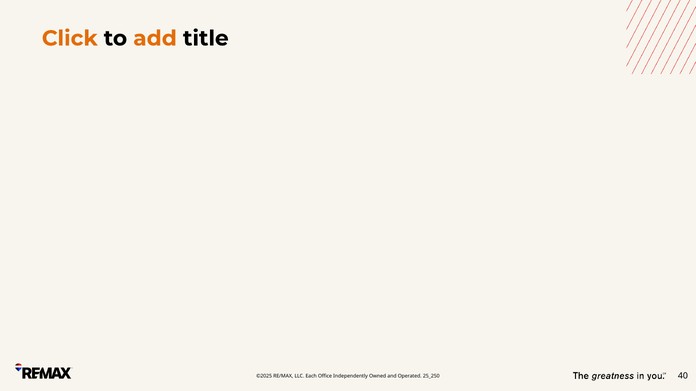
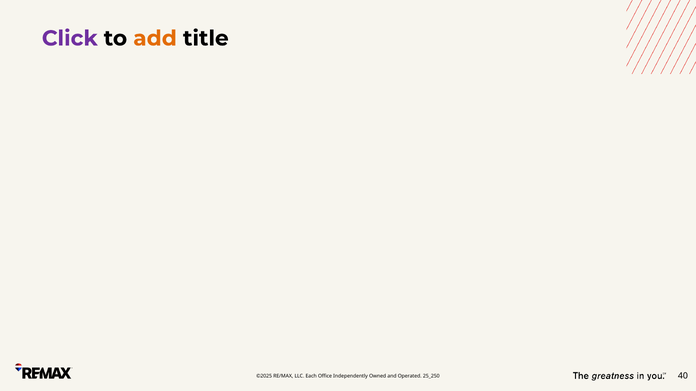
Click colour: orange -> purple (70, 38)
